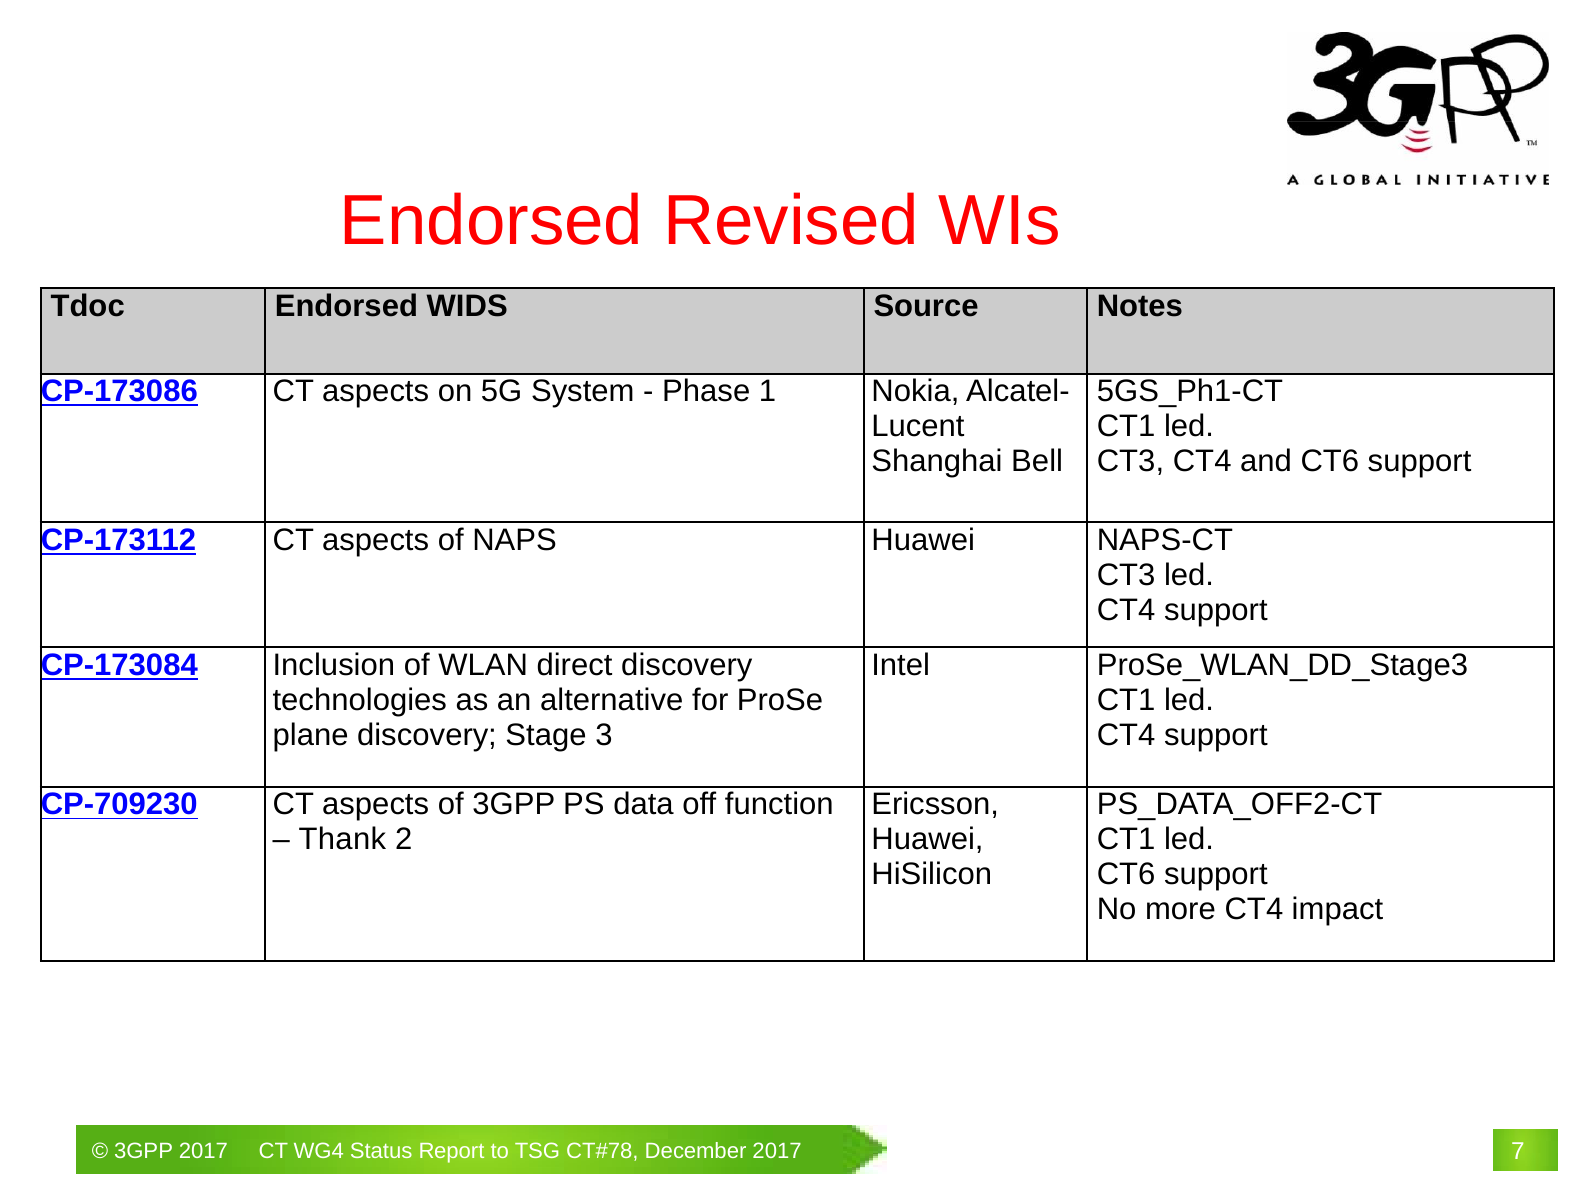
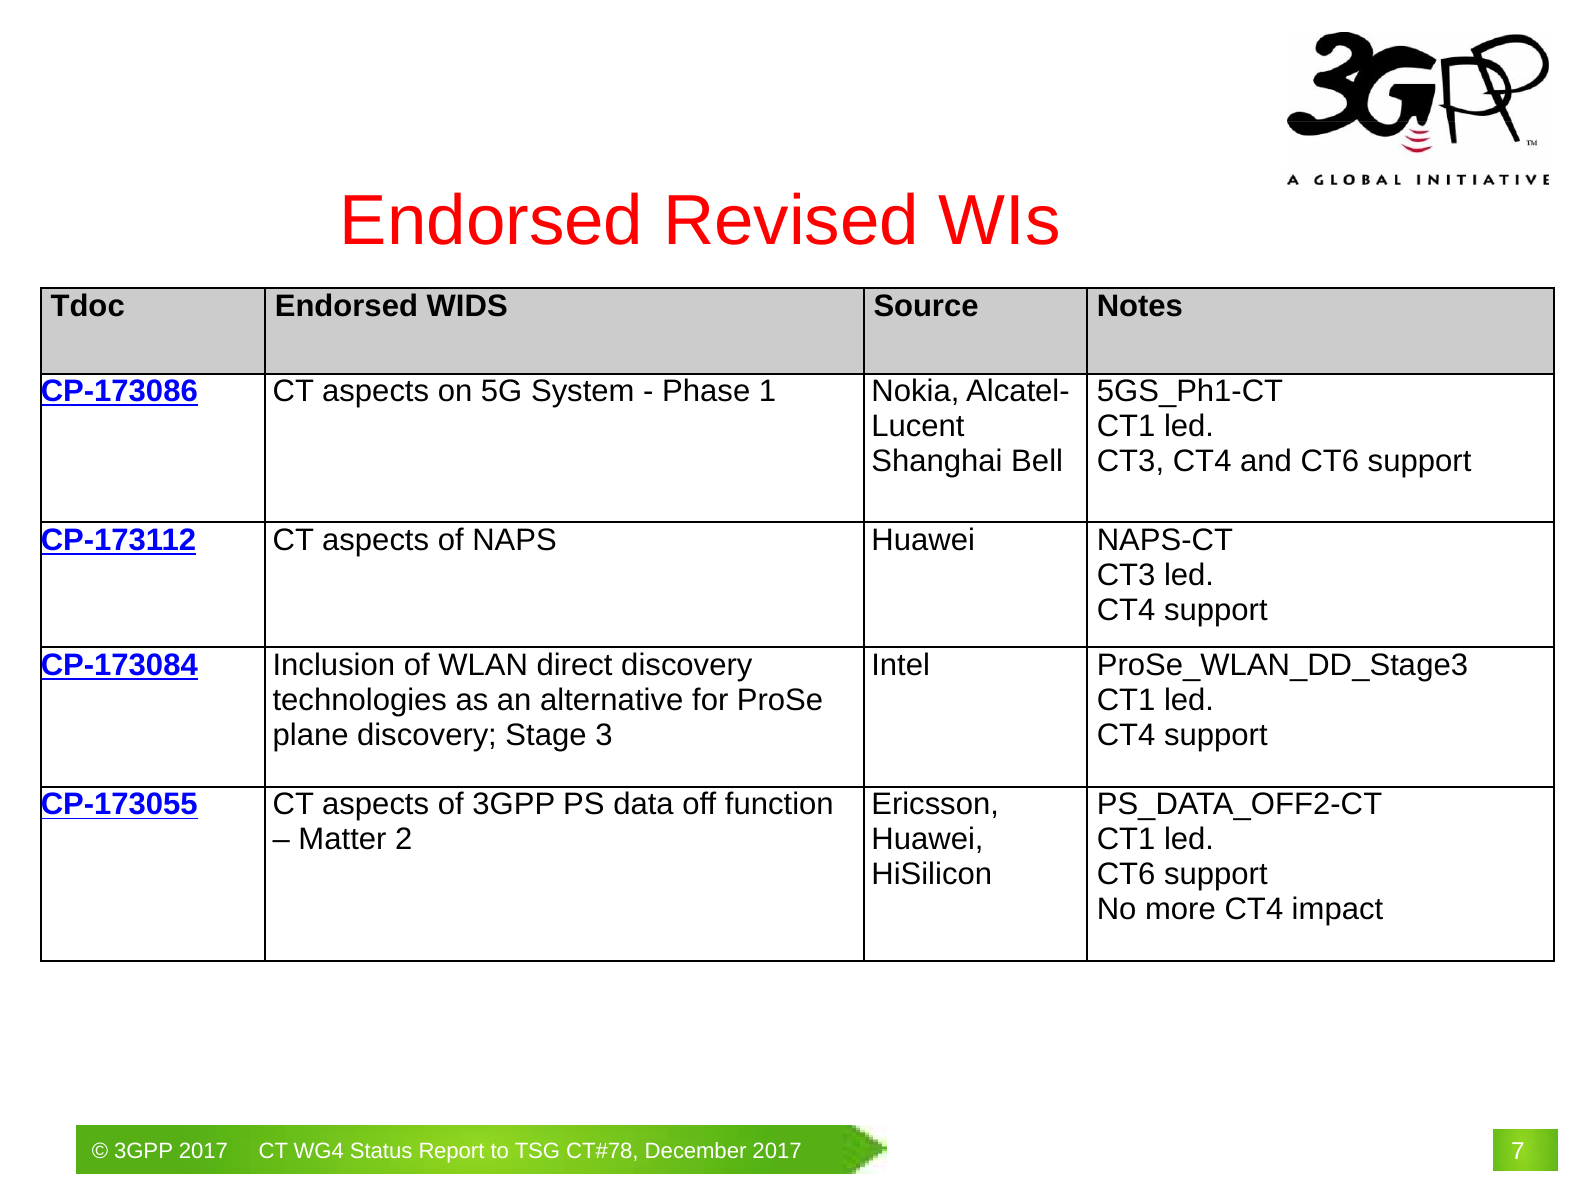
CP-709230: CP-709230 -> CP-173055 (119, 805)
Thank: Thank -> Matter (343, 840)
